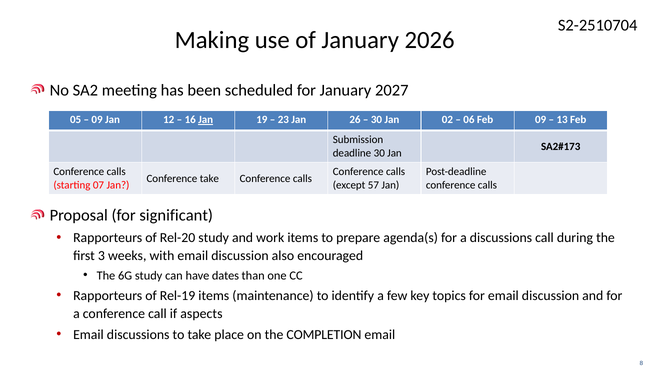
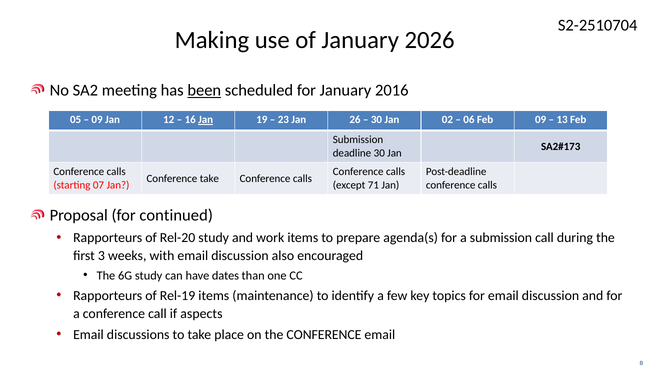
been underline: none -> present (204, 90)
2027: 2027 -> 2016 (392, 90)
57: 57 -> 71 (373, 185)
significant: significant -> continued (176, 216)
a discussions: discussions -> submission (501, 238)
the COMPLETION: COMPLETION -> CONFERENCE (324, 335)
